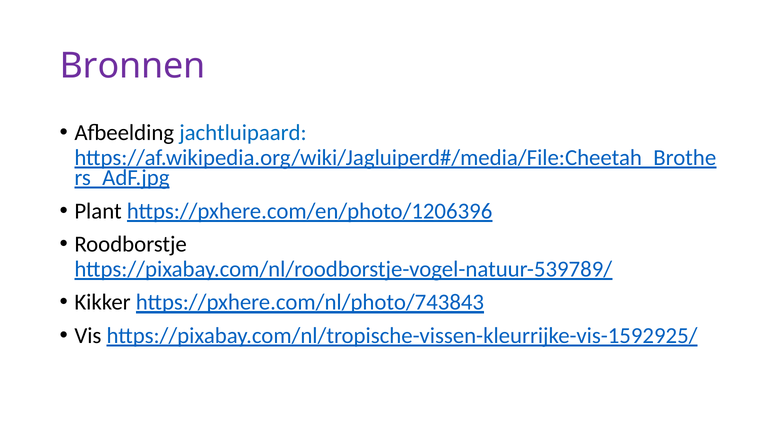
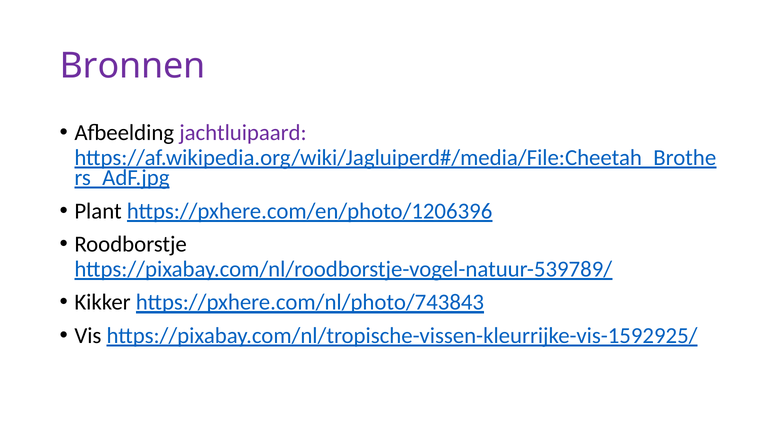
jachtluipaard colour: blue -> purple (243, 132)
